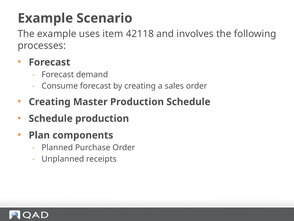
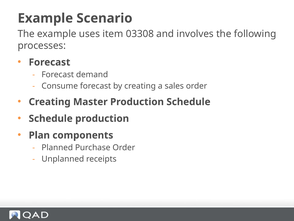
42118: 42118 -> 03308 (140, 34)
